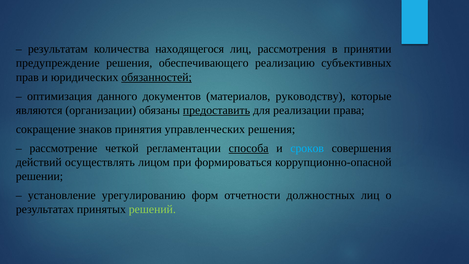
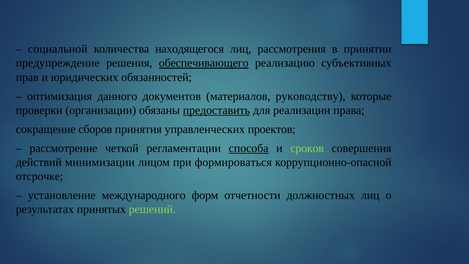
результатам: результатам -> социальной (58, 49)
обеспечивающего underline: none -> present (204, 63)
обязанностей underline: present -> none (157, 77)
являются: являются -> проверки (39, 110)
знаков: знаков -> сборов (95, 129)
управленческих решения: решения -> проектов (272, 129)
сроков colour: light blue -> light green (307, 148)
осуществлять: осуществлять -> минимизации (100, 162)
решении: решении -> отсрочке (39, 176)
урегулированию: урегулированию -> международного (144, 195)
